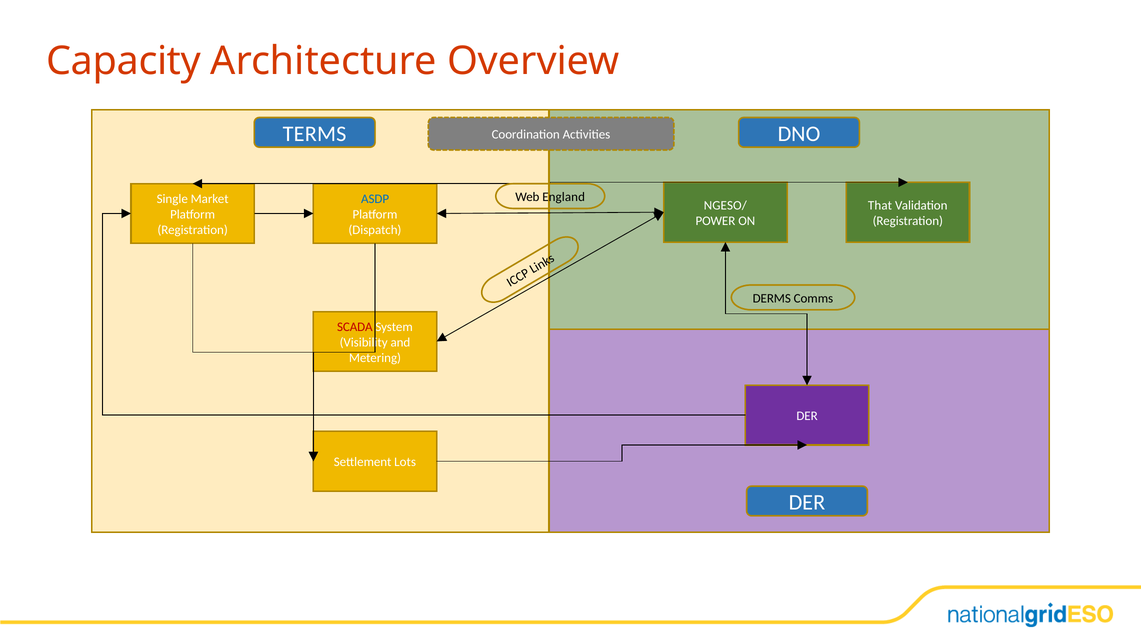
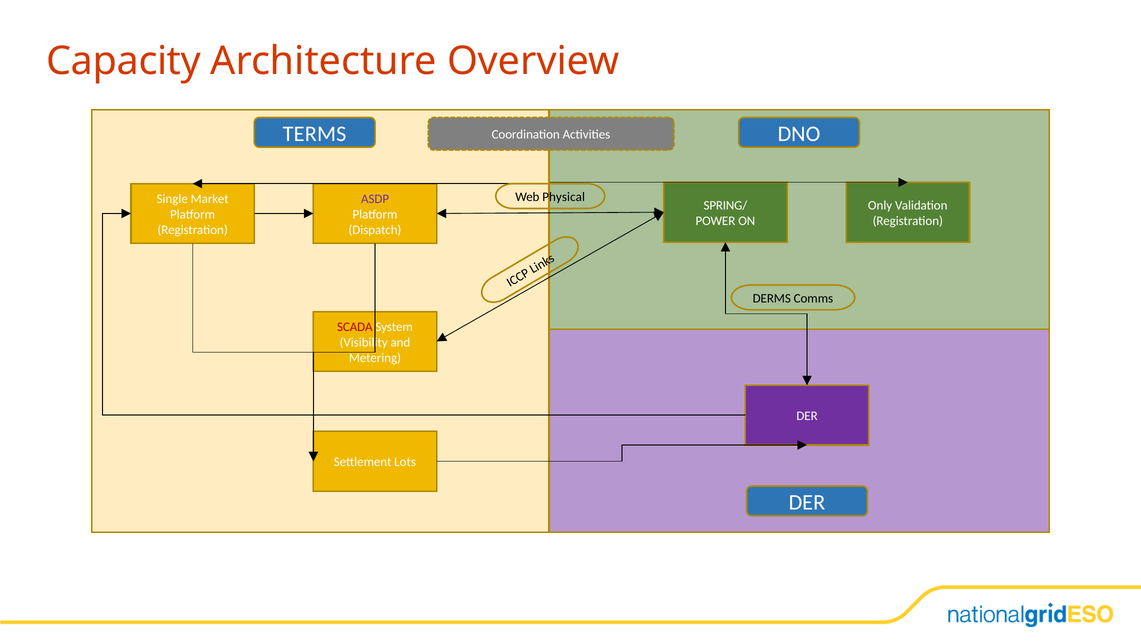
England: England -> Physical (564, 197)
ASDP colour: blue -> purple (375, 199)
NGESO/: NGESO/ -> SPRING/ (725, 205)
That: That -> Only (880, 205)
